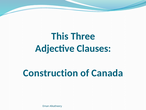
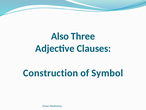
This: This -> Also (60, 36)
Canada: Canada -> Symbol (107, 73)
